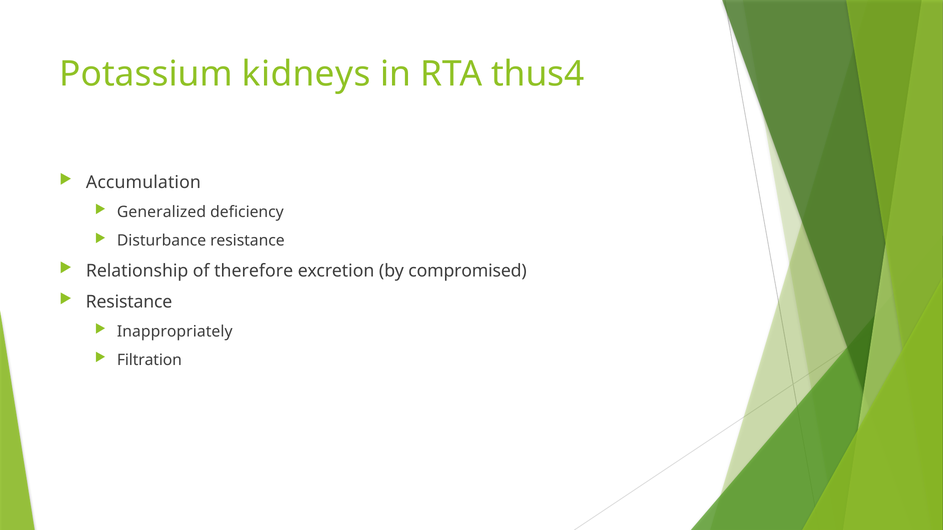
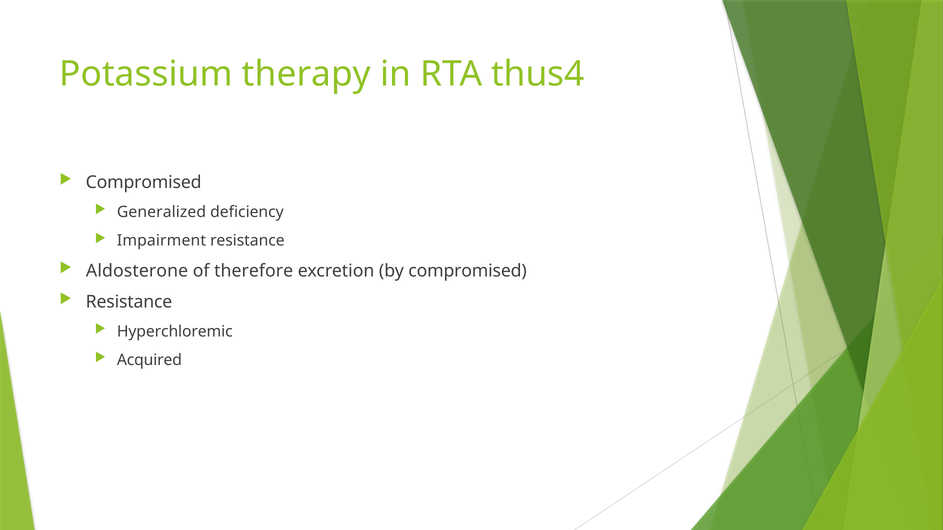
kidneys: kidneys -> therapy (306, 74)
Accumulation: Accumulation -> Compromised (144, 183)
Disturbance: Disturbance -> Impairment (161, 241)
Relationship: Relationship -> Aldosterone (137, 271)
Inappropriately: Inappropriately -> Hyperchloremic (175, 332)
Filtration: Filtration -> Acquired (149, 360)
